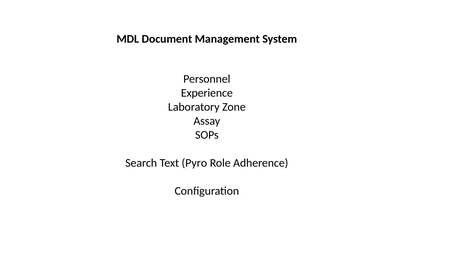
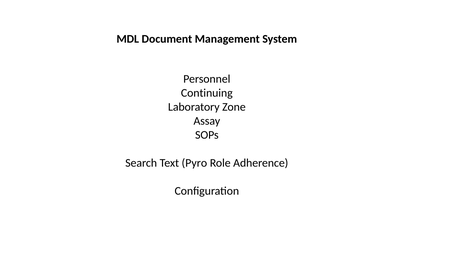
Experience: Experience -> Continuing (207, 93)
